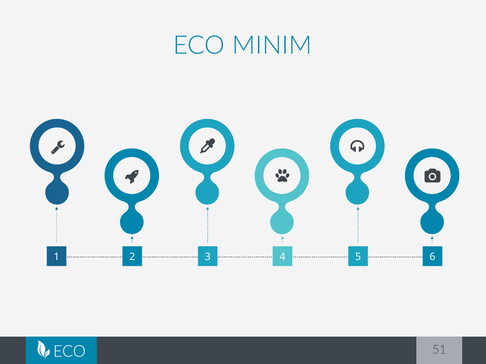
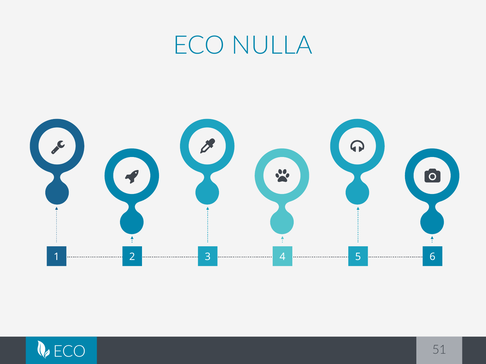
MINIM: MINIM -> NULLA (272, 46)
